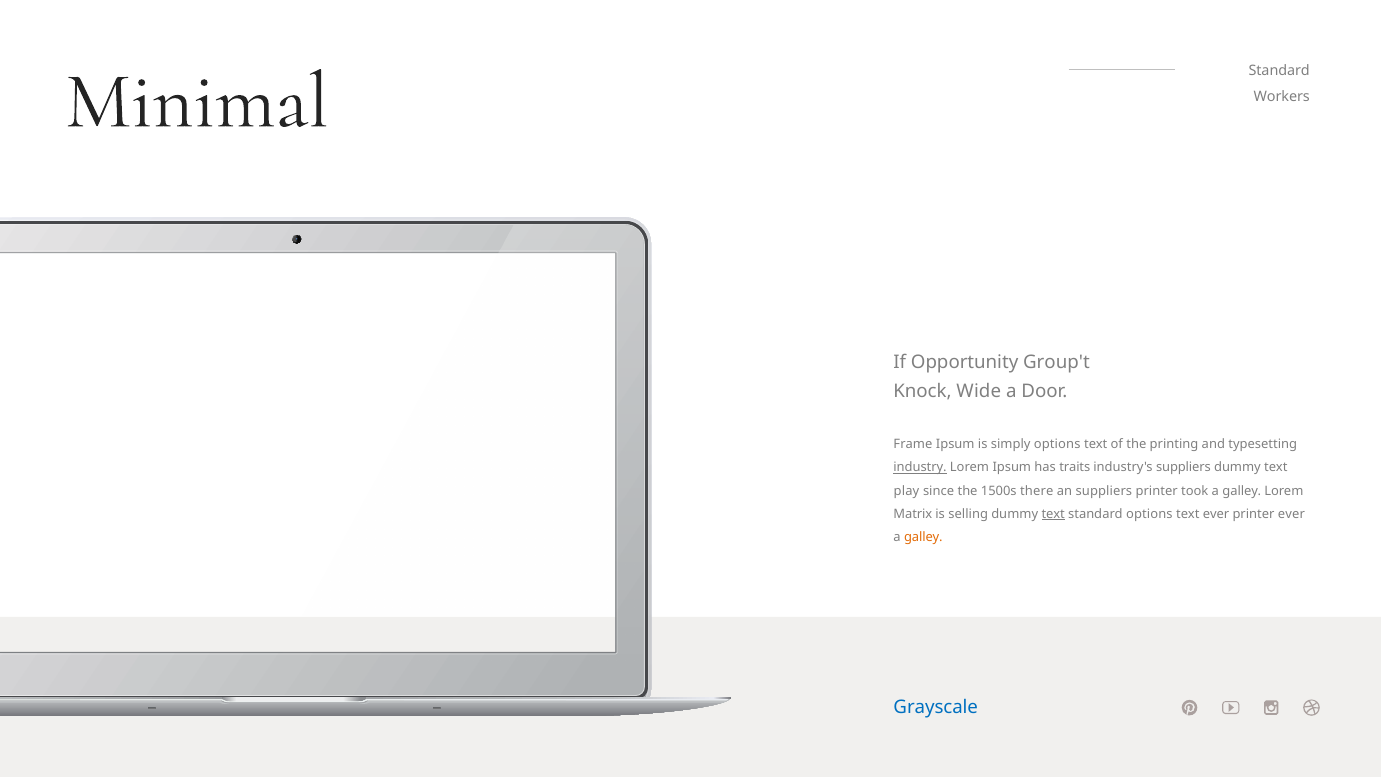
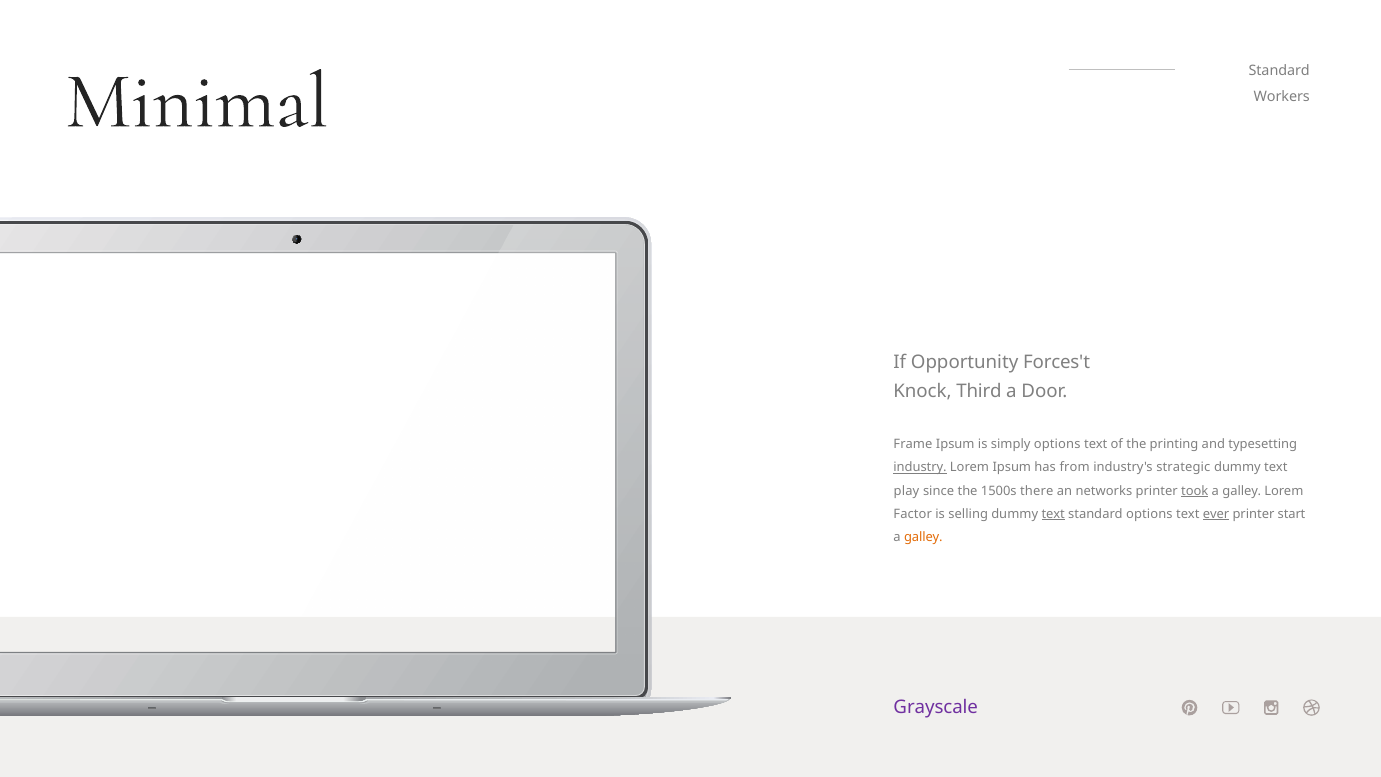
Group't: Group't -> Forces't (1057, 362)
Wide: Wide -> Third (979, 392)
traits: traits -> from (1075, 467)
industry's suppliers: suppliers -> strategic (1183, 467)
an suppliers: suppliers -> networks (1104, 491)
took underline: none -> present (1195, 491)
Matrix: Matrix -> Factor (913, 514)
ever underline: none -> present (1216, 514)
printer ever: ever -> start (1292, 514)
Grayscale colour: blue -> purple (936, 707)
